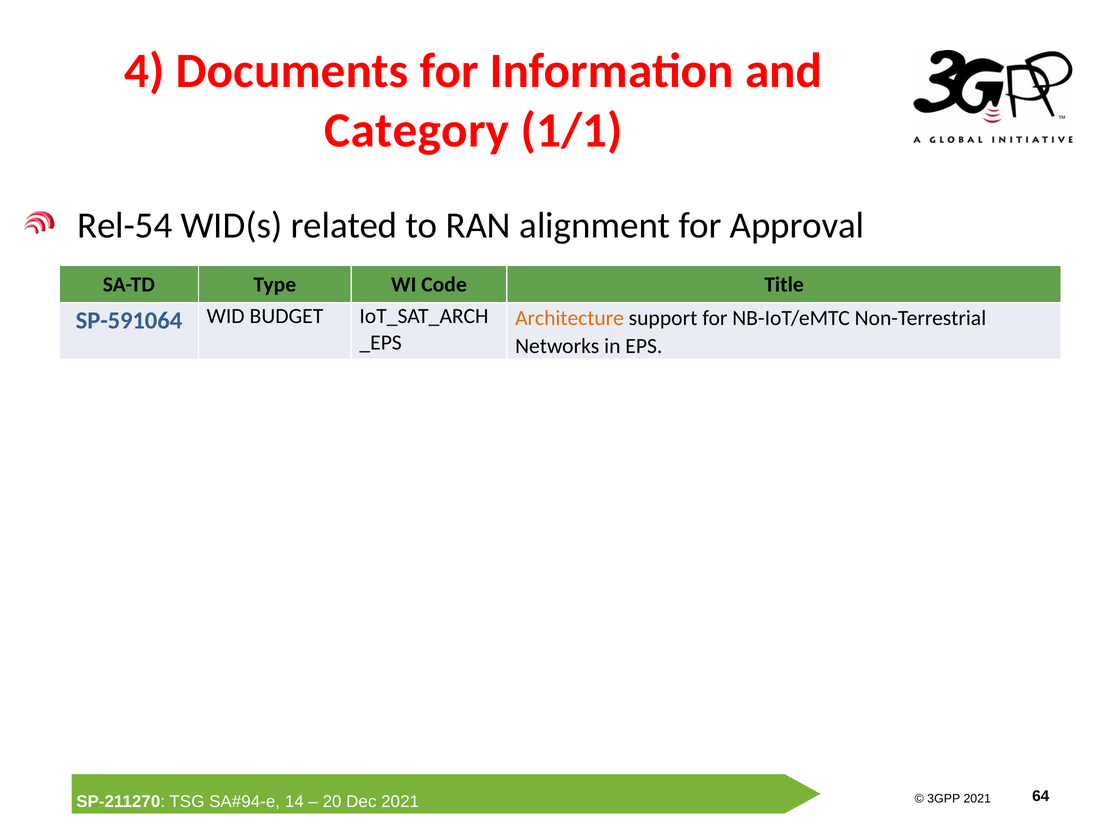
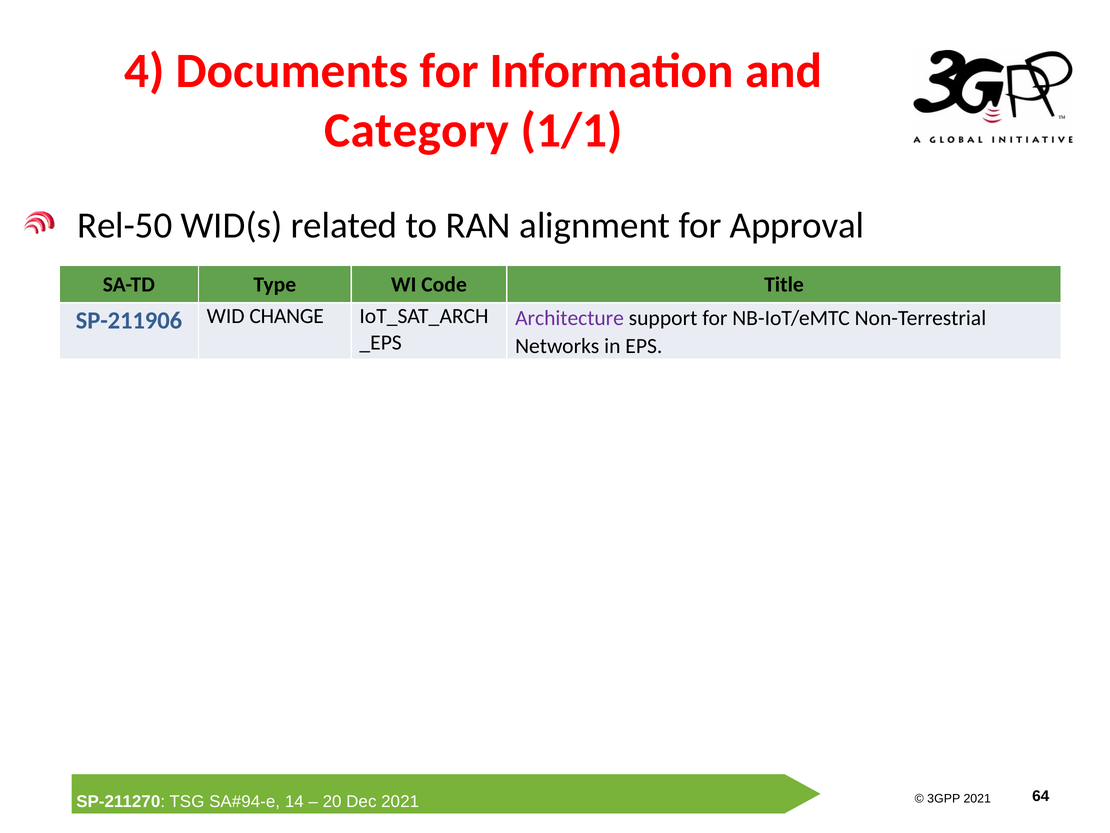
Rel-54: Rel-54 -> Rel-50 (125, 225)
Architecture colour: orange -> purple (570, 318)
SP-591064: SP-591064 -> SP-211906 (129, 320)
BUDGET: BUDGET -> CHANGE (287, 316)
